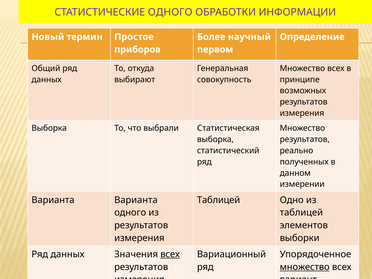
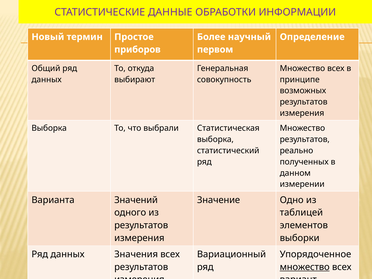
СТАТИСТИЧЕСКИЕ ОДНОГО: ОДНОГО -> ДАННЫЕ (170, 12)
Варианта Варианта: Варианта -> Значений (136, 200)
Таблицей: Таблицей -> Значение (219, 200)
всех underline: present -> none (170, 254)
